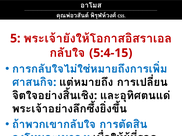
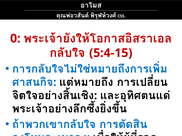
5: 5 -> 0 (15, 39)
